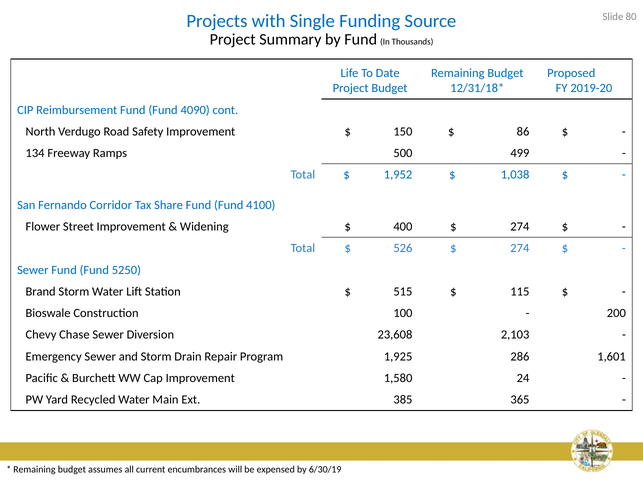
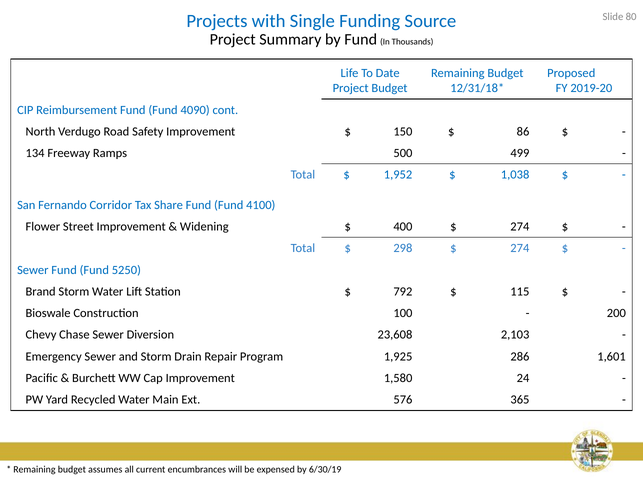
526: 526 -> 298 (403, 248)
515: 515 -> 792 (403, 292)
385: 385 -> 576 (403, 400)
